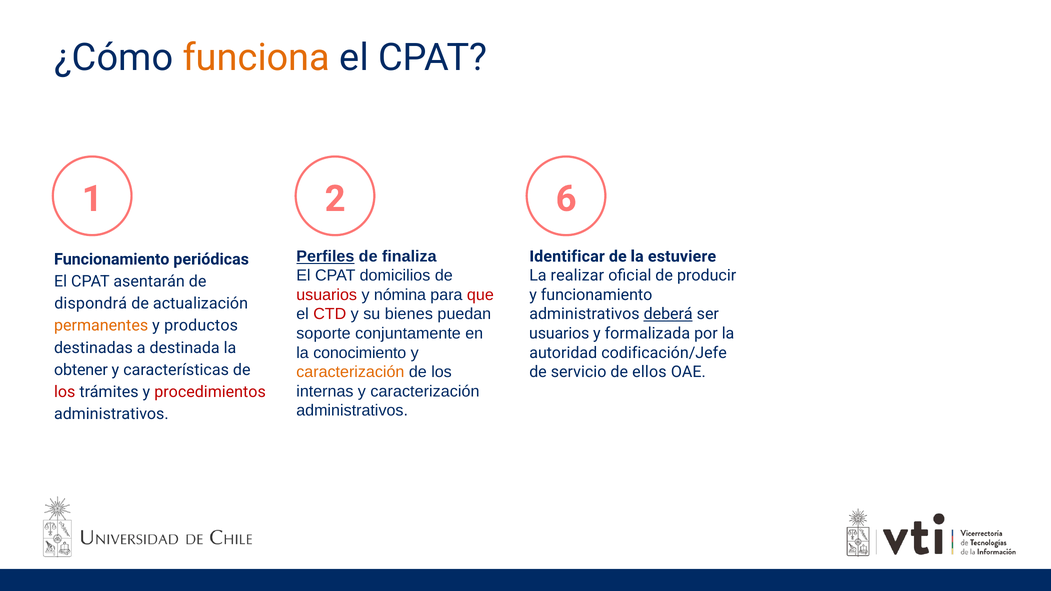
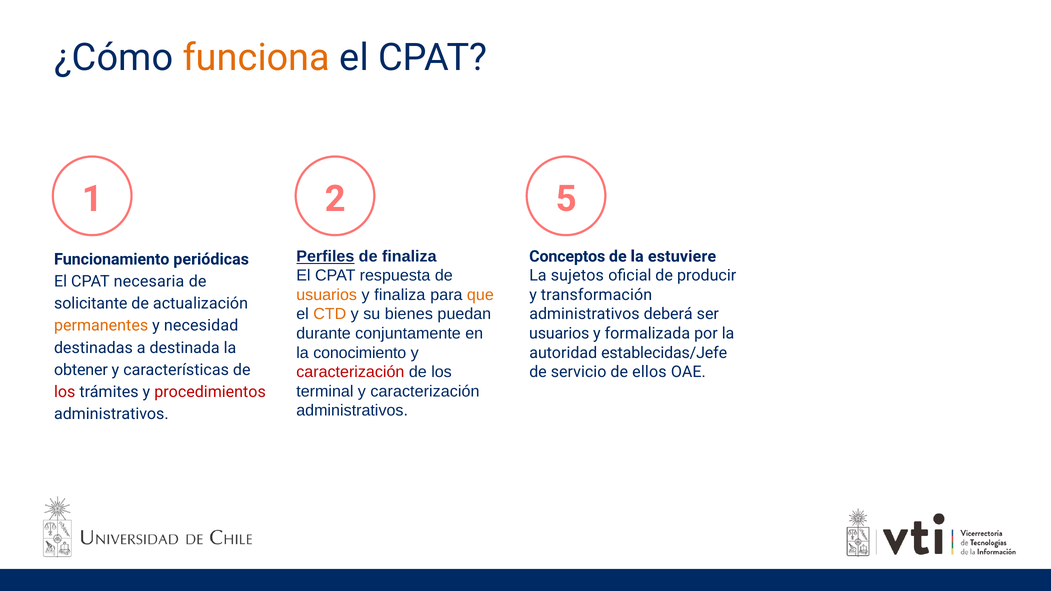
6: 6 -> 5 (566, 199)
Identificar: Identificar -> Conceptos (567, 256)
domicilios: domicilios -> respuesta (395, 276)
realizar: realizar -> sujetos (577, 276)
asentarán: asentarán -> necesaria (149, 281)
usuarios colour: red -> orange (327, 295)
y nómina: nómina -> finaliza (400, 295)
que colour: red -> orange (480, 295)
y funcionamiento: funcionamiento -> transformación (596, 295)
dispondrá: dispondrá -> solicitante (91, 304)
CTD colour: red -> orange (330, 314)
deberá underline: present -> none (668, 314)
productos: productos -> necesidad (201, 326)
soporte: soporte -> durante (324, 334)
codificación/Jefe: codificación/Jefe -> establecidas/Jefe (664, 353)
caracterización colour: orange -> red (350, 372)
internas: internas -> terminal (325, 391)
